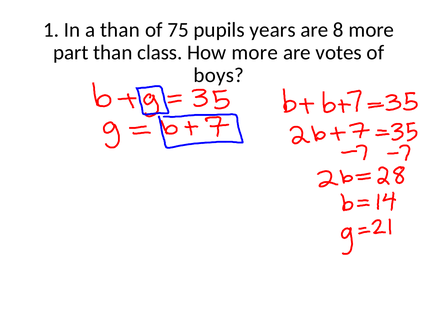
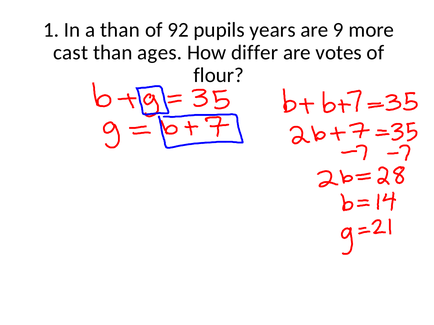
75: 75 -> 92 (178, 30)
8: 8 -> 9 (338, 30)
part: part -> cast (71, 53)
class: class -> ages (160, 53)
How more: more -> differ (255, 53)
boys: boys -> flour (219, 75)
